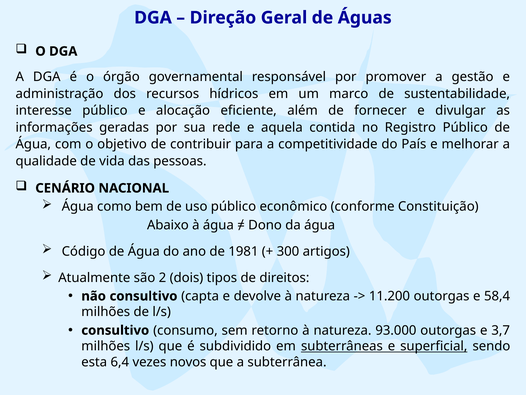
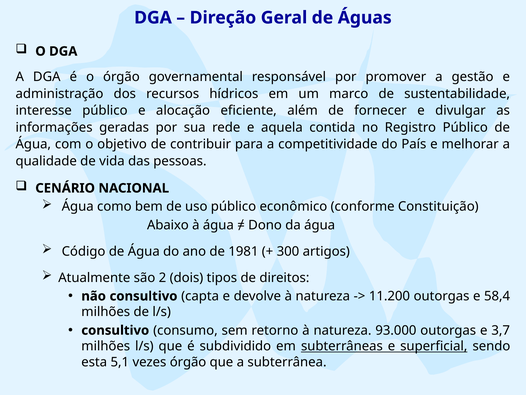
6,4: 6,4 -> 5,1 (120, 362)
vezes novos: novos -> órgão (188, 362)
